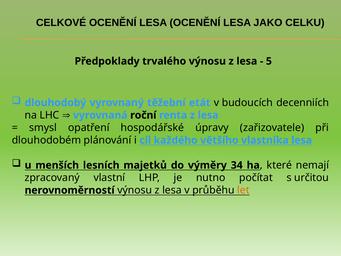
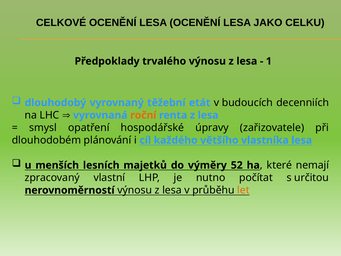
5: 5 -> 1 (269, 61)
roční colour: black -> orange (143, 115)
34: 34 -> 52 (237, 165)
